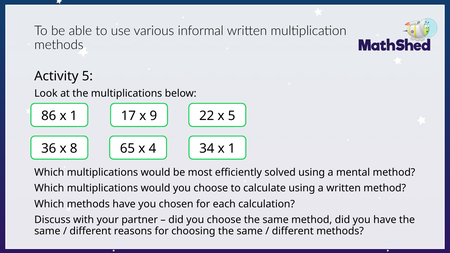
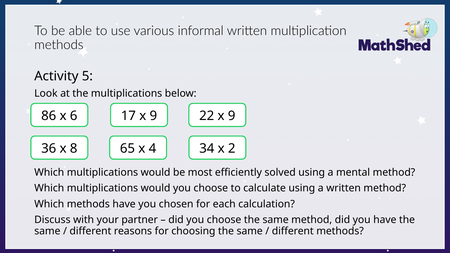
86 x 1: 1 -> 6 (74, 116)
22 x 5: 5 -> 9 (232, 116)
34 x 1: 1 -> 2 (232, 149)
